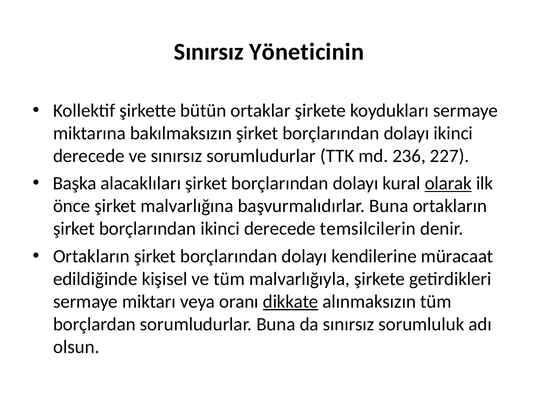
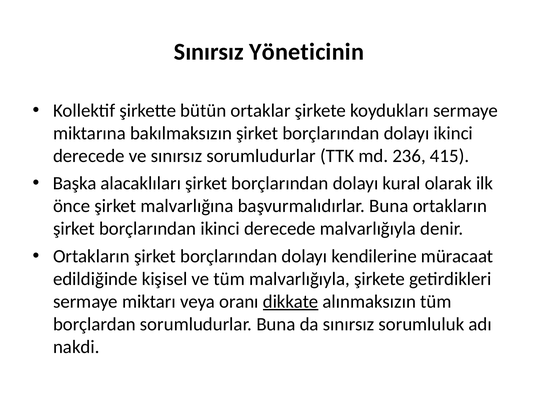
227: 227 -> 415 (450, 156)
olarak underline: present -> none (448, 183)
derecede temsilcilerin: temsilcilerin -> malvarlığıyla (368, 229)
olsun: olsun -> nakdi (76, 347)
